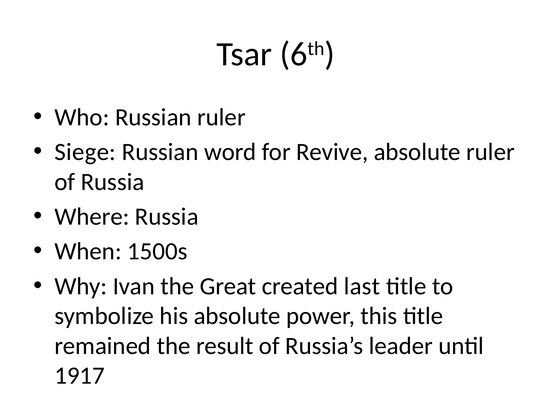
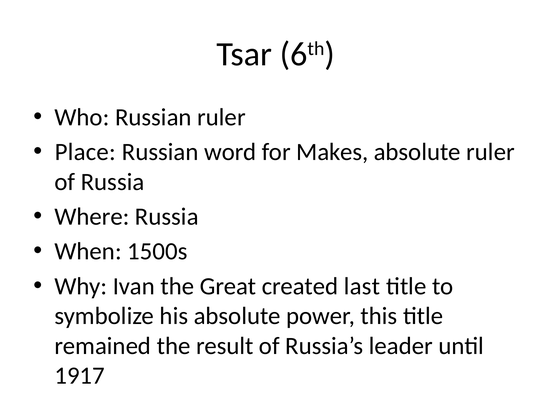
Siege: Siege -> Place (85, 152)
Revive: Revive -> Makes (332, 152)
